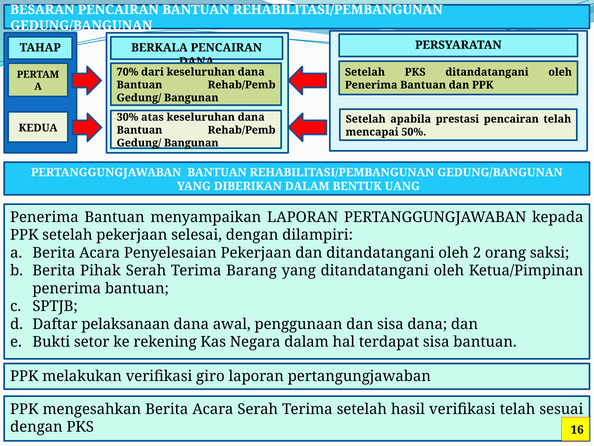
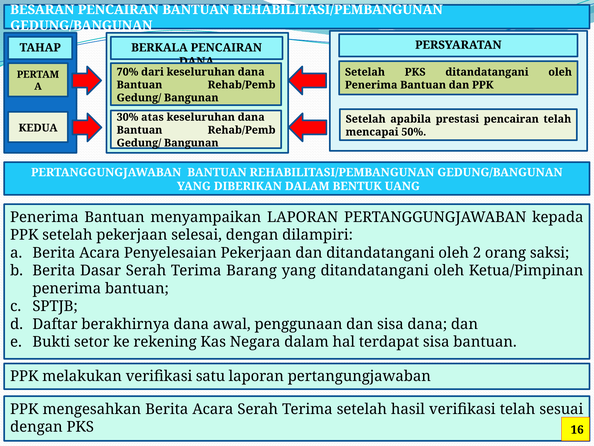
Pihak: Pihak -> Dasar (101, 270)
pelaksanaan: pelaksanaan -> berakhirnya (126, 324)
giro: giro -> satu (210, 376)
